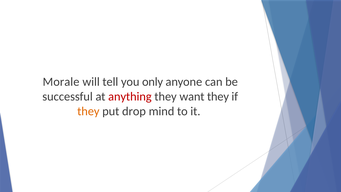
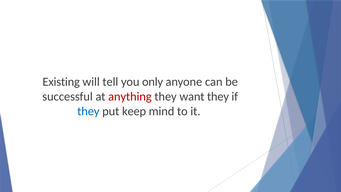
Morale: Morale -> Existing (61, 82)
they colour: orange -> blue (88, 111)
drop: drop -> keep (134, 111)
